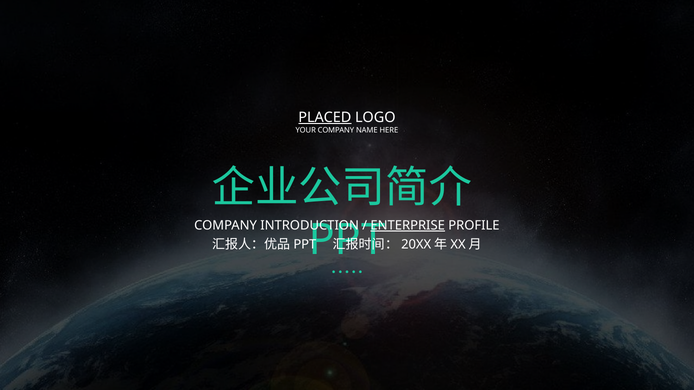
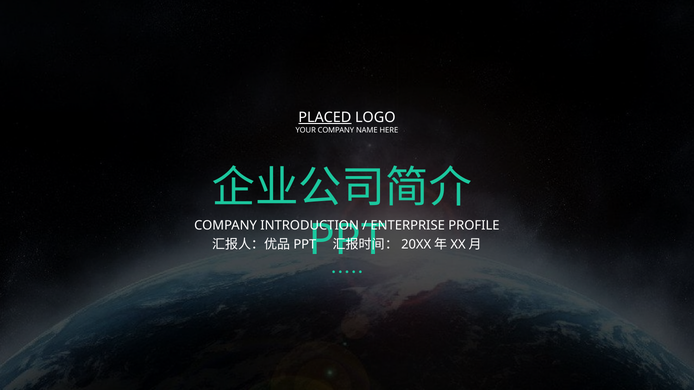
ENTERPRISE underline: present -> none (408, 226)
